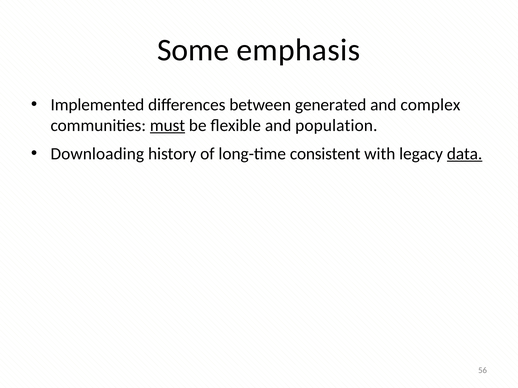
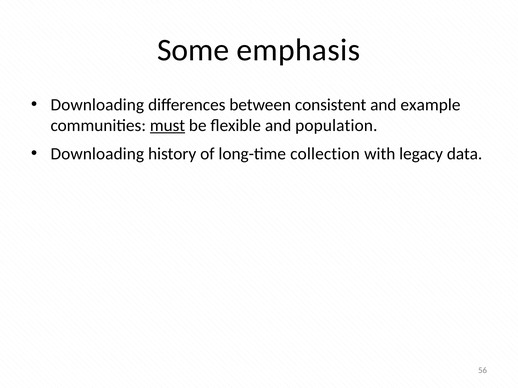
Implemented: Implemented -> Downloading (97, 105)
generated: generated -> consistent (331, 105)
complex: complex -> example (430, 105)
consistent: consistent -> collection (325, 154)
data underline: present -> none (465, 154)
